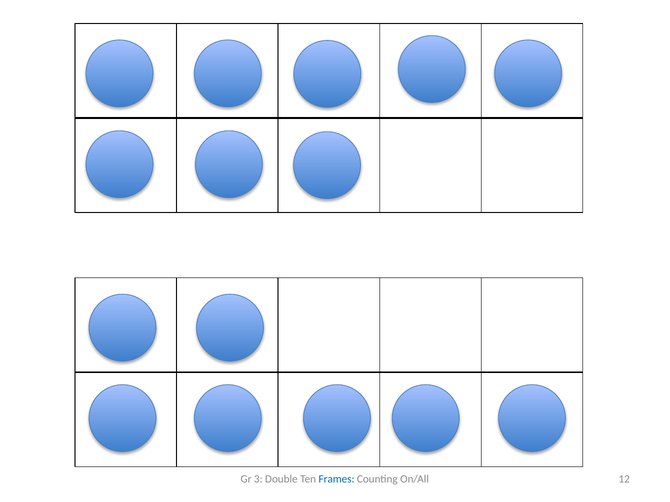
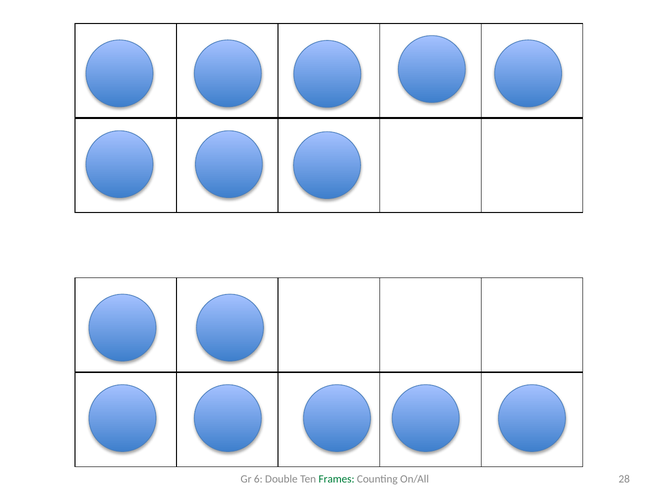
3: 3 -> 6 (258, 480)
Frames colour: blue -> green (337, 480)
12: 12 -> 28 (624, 480)
